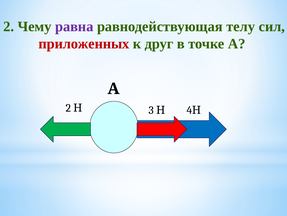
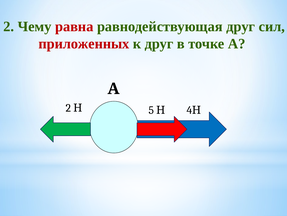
равна colour: purple -> red (74, 26)
равнодействующая телу: телу -> друг (241, 26)
3: 3 -> 5 (151, 110)
